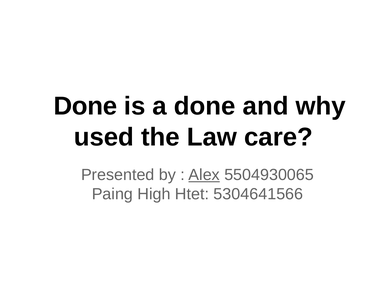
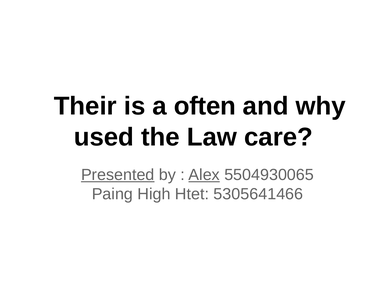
Done: Done -> Their (85, 106)
a done: done -> often (205, 106)
Presented underline: none -> present (118, 175)
5304641566: 5304641566 -> 5305641466 (258, 194)
